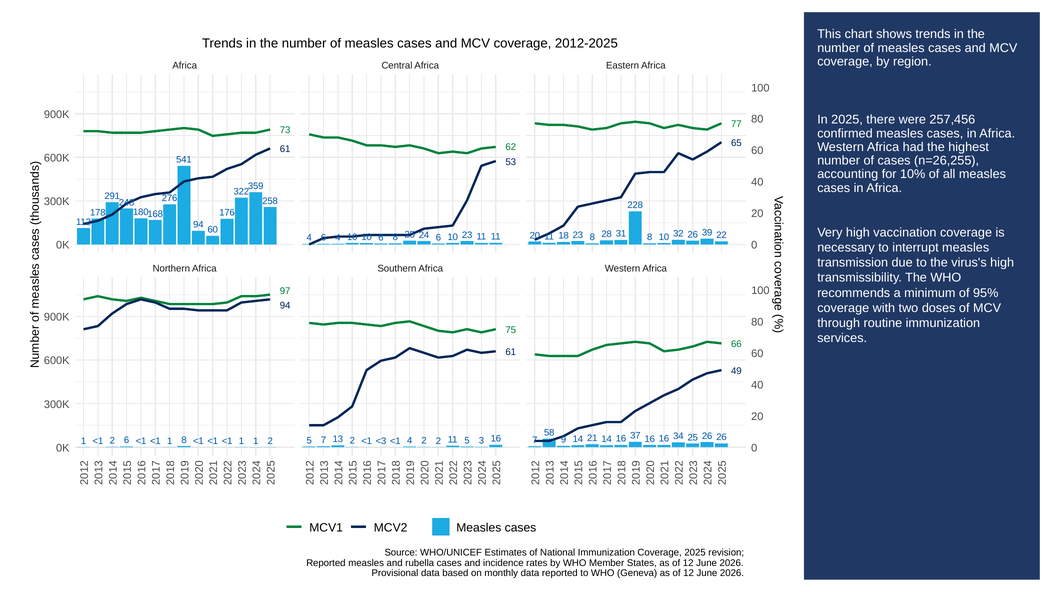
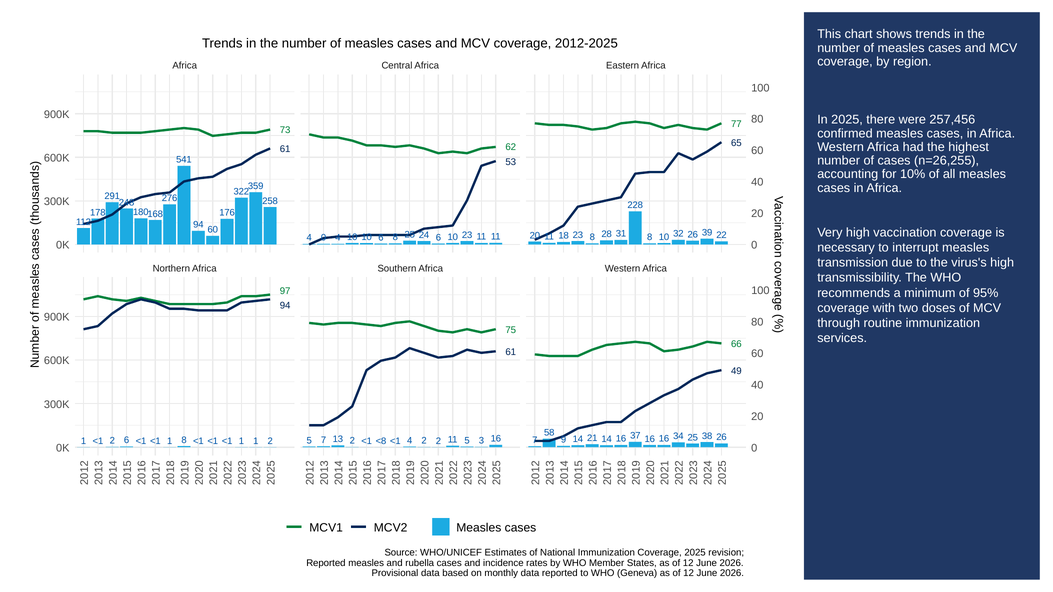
4 6: 6 -> 0 (324, 238)
25 26: 26 -> 38 (707, 436)
<3: <3 -> <8 (381, 441)
